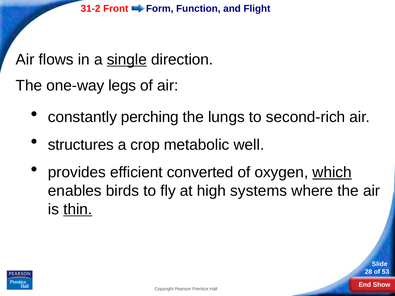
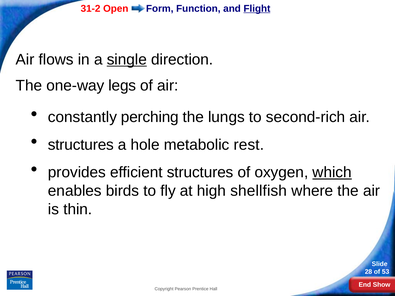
Front: Front -> Open (116, 9)
Flight underline: none -> present (257, 9)
crop: crop -> hole (145, 145)
well: well -> rest (249, 145)
efficient converted: converted -> structures (200, 173)
systems: systems -> shellfish (259, 191)
thin underline: present -> none (78, 209)
